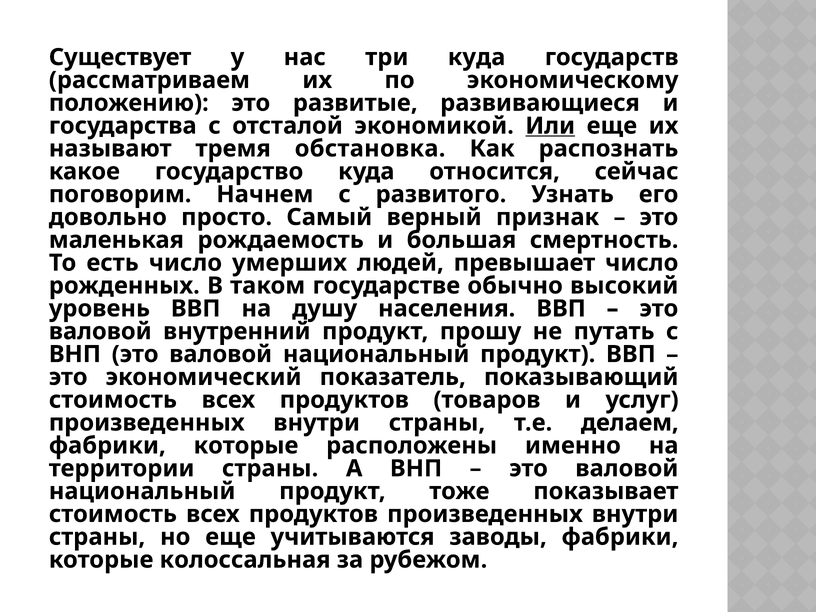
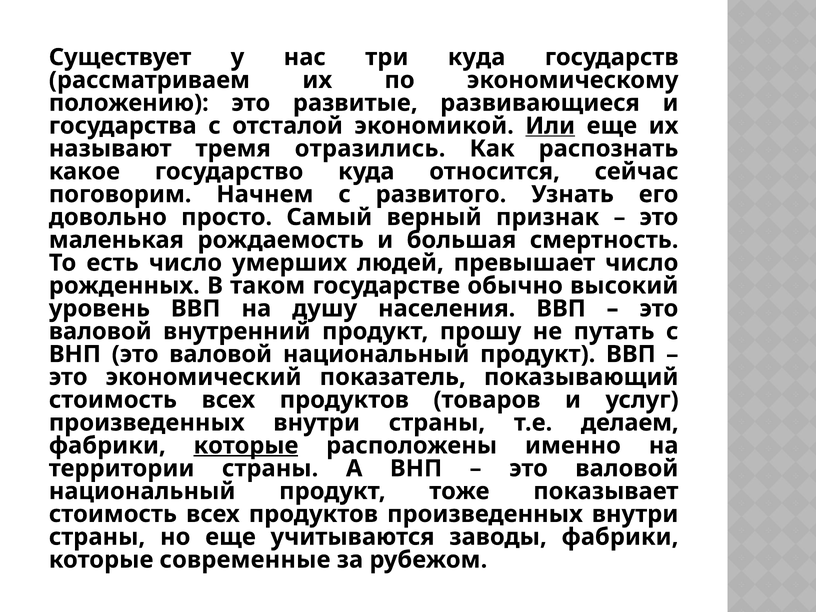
обстановка: обстановка -> отразились (370, 149)
которые underline: none -> present (246, 446)
колоссальная: колоссальная -> современные (245, 560)
